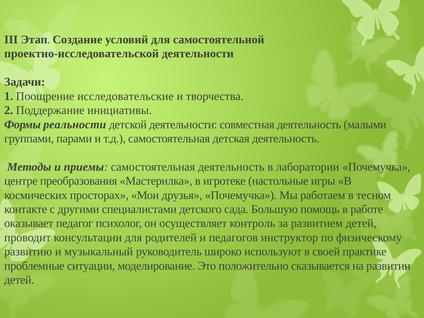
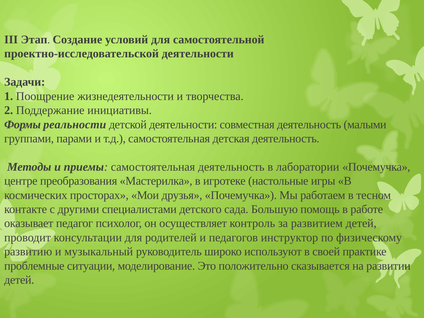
исследовательские: исследовательские -> жизнедеятельности (126, 96)
